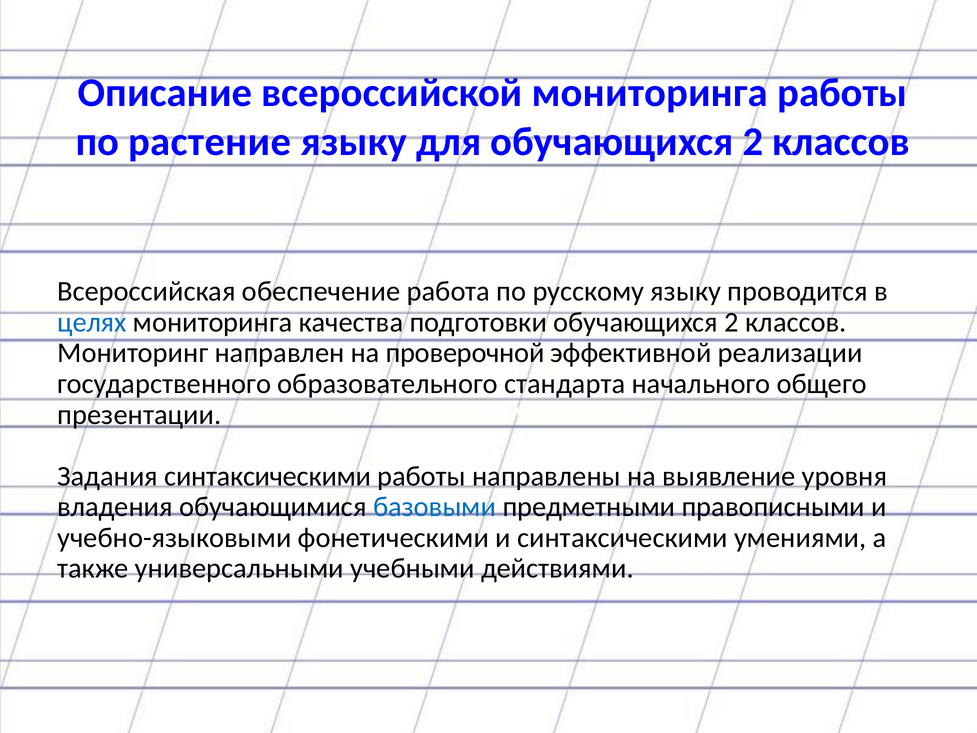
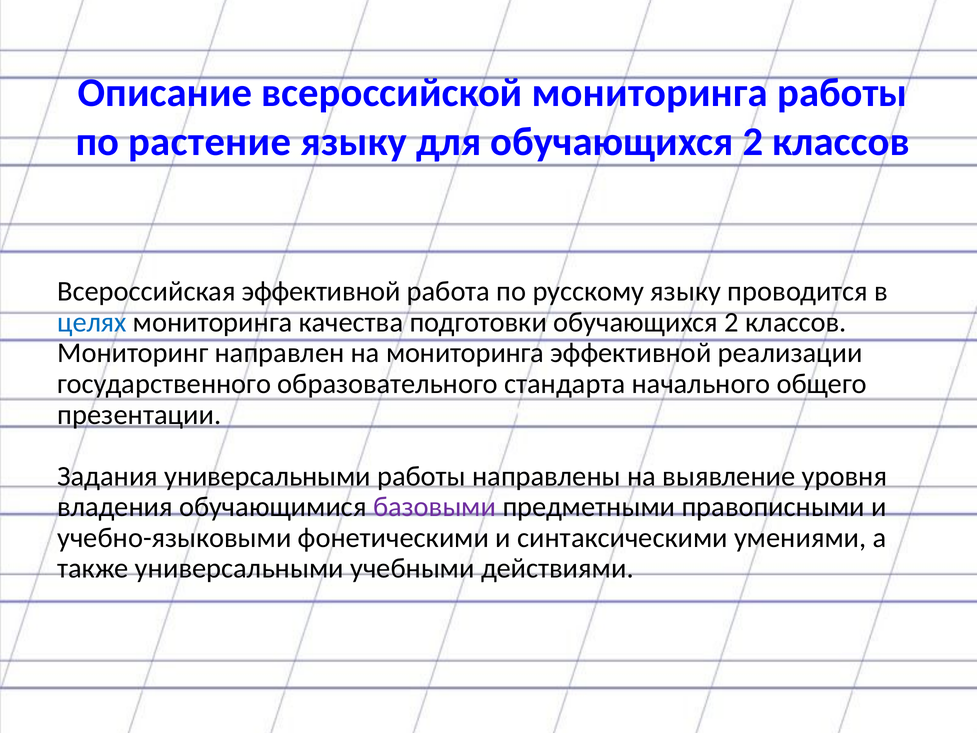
Всероссийская обеспечение: обеспечение -> эффективной (321, 291)
на проверочной: проверочной -> мониторинга (465, 353)
Задания синтаксическими: синтаксическими -> универсальными (268, 476)
базовыми colour: blue -> purple (435, 507)
